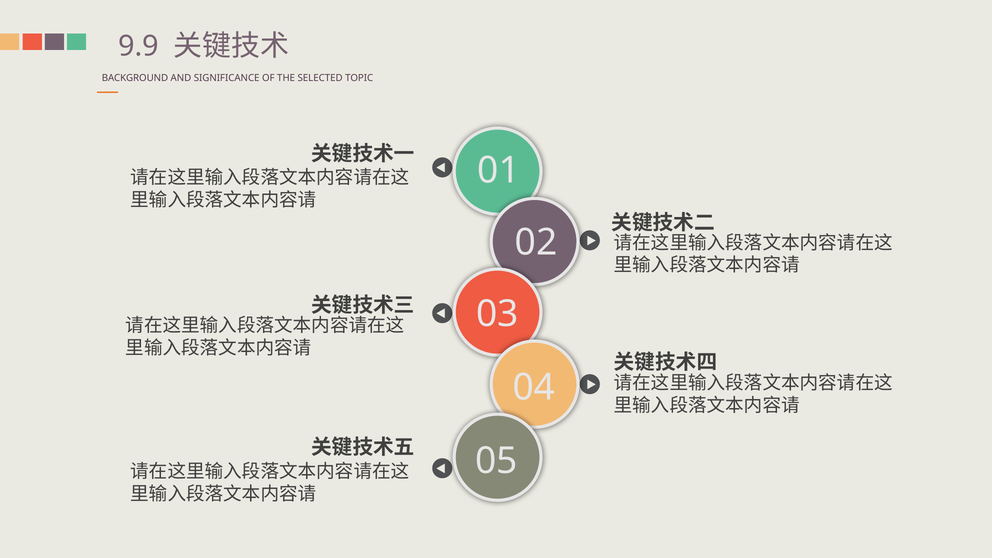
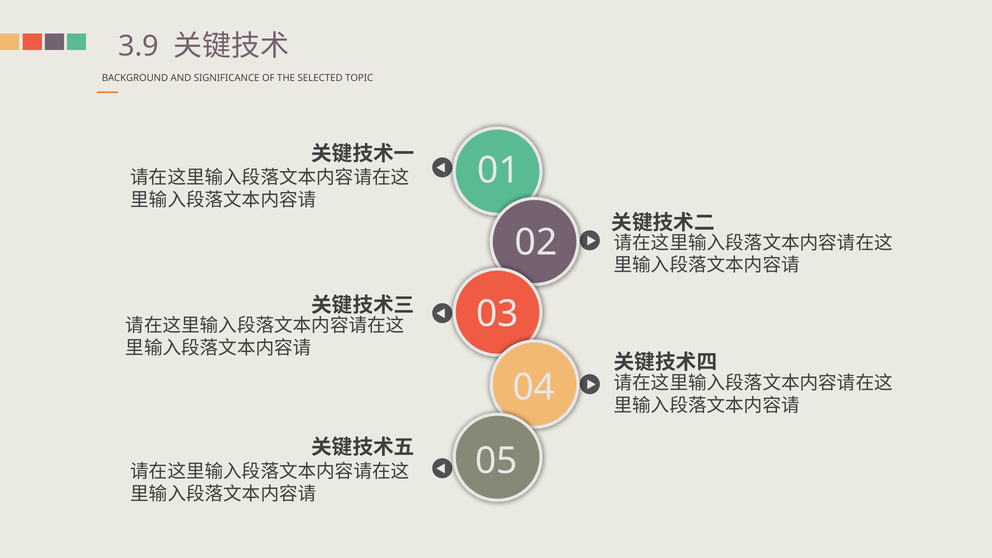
9.9: 9.9 -> 3.9 (139, 46)
